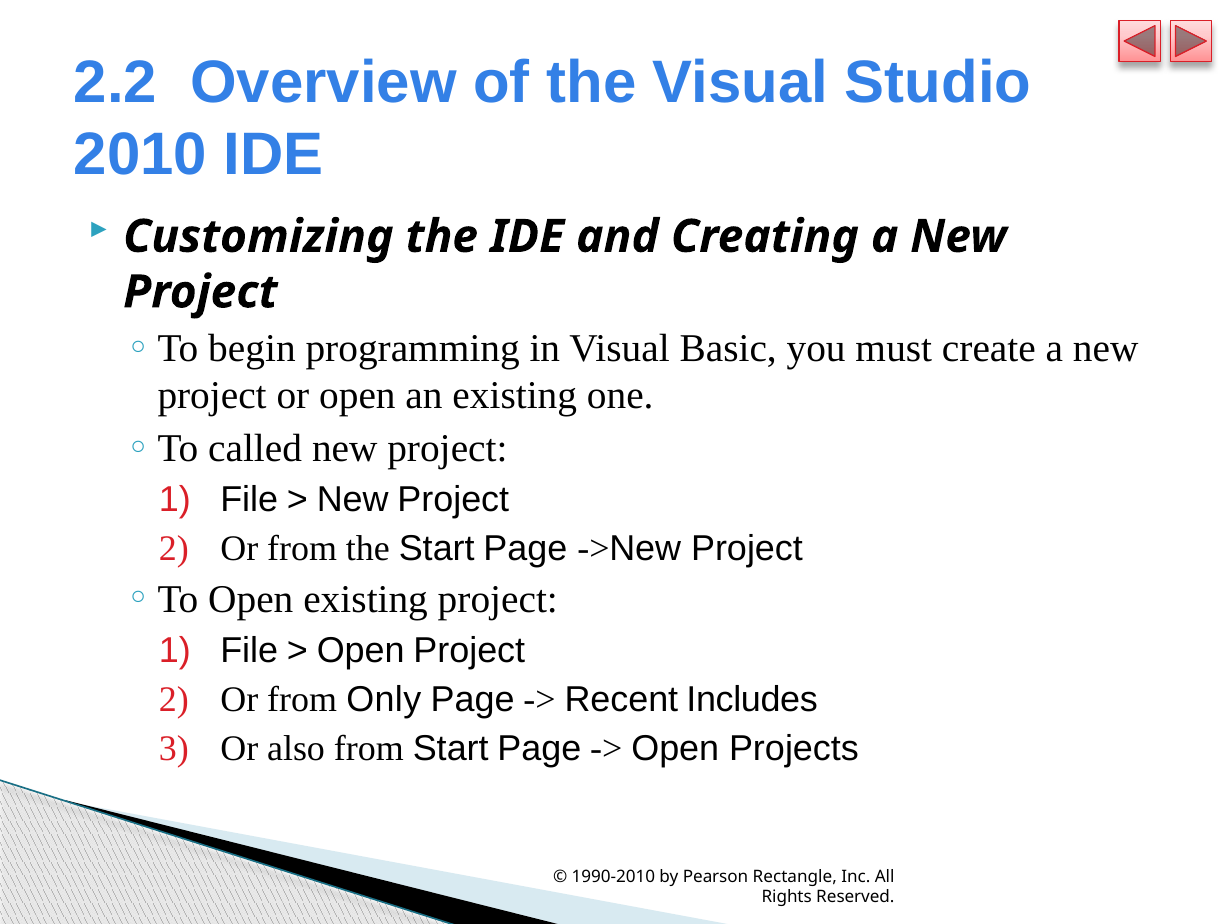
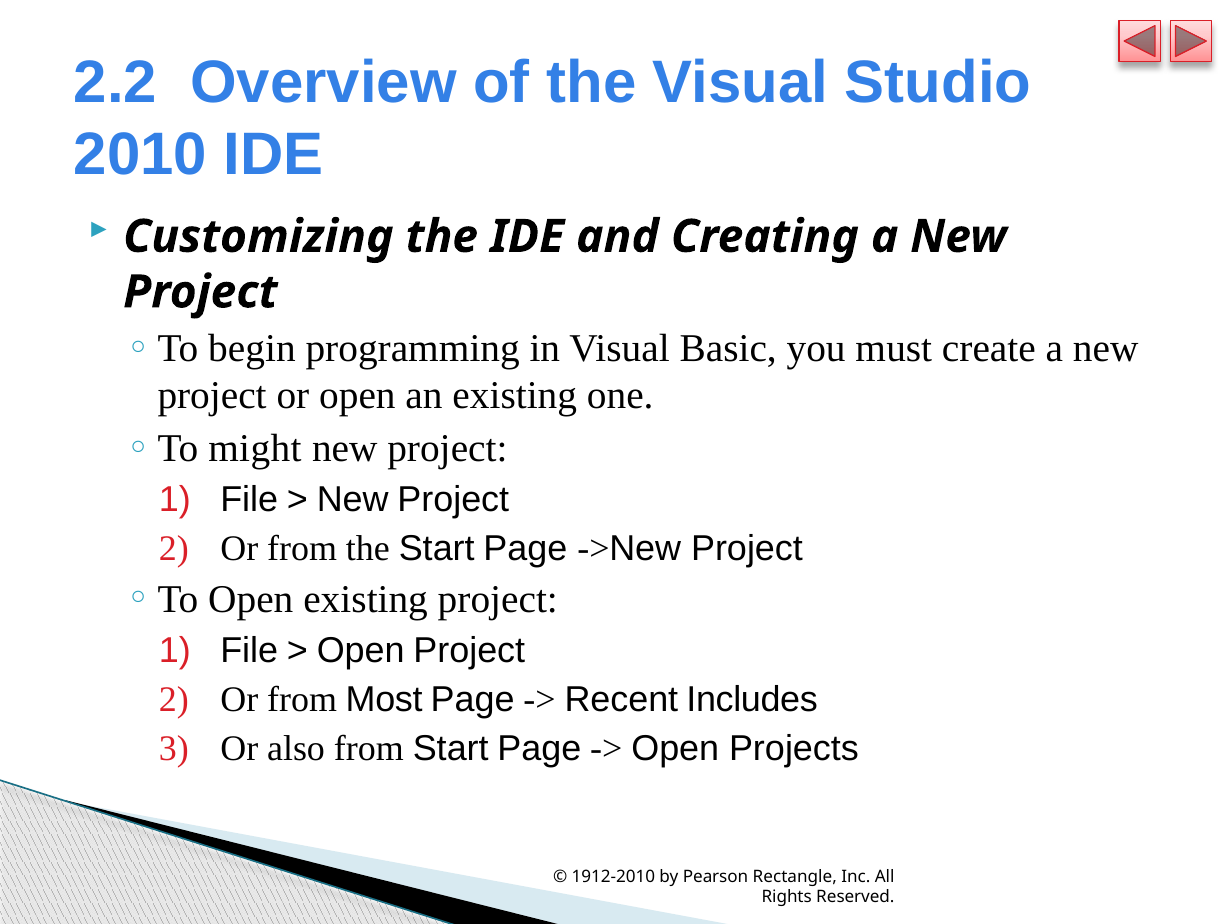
called: called -> might (255, 449)
Only: Only -> Most (384, 699)
1990-2010: 1990-2010 -> 1912-2010 (613, 877)
